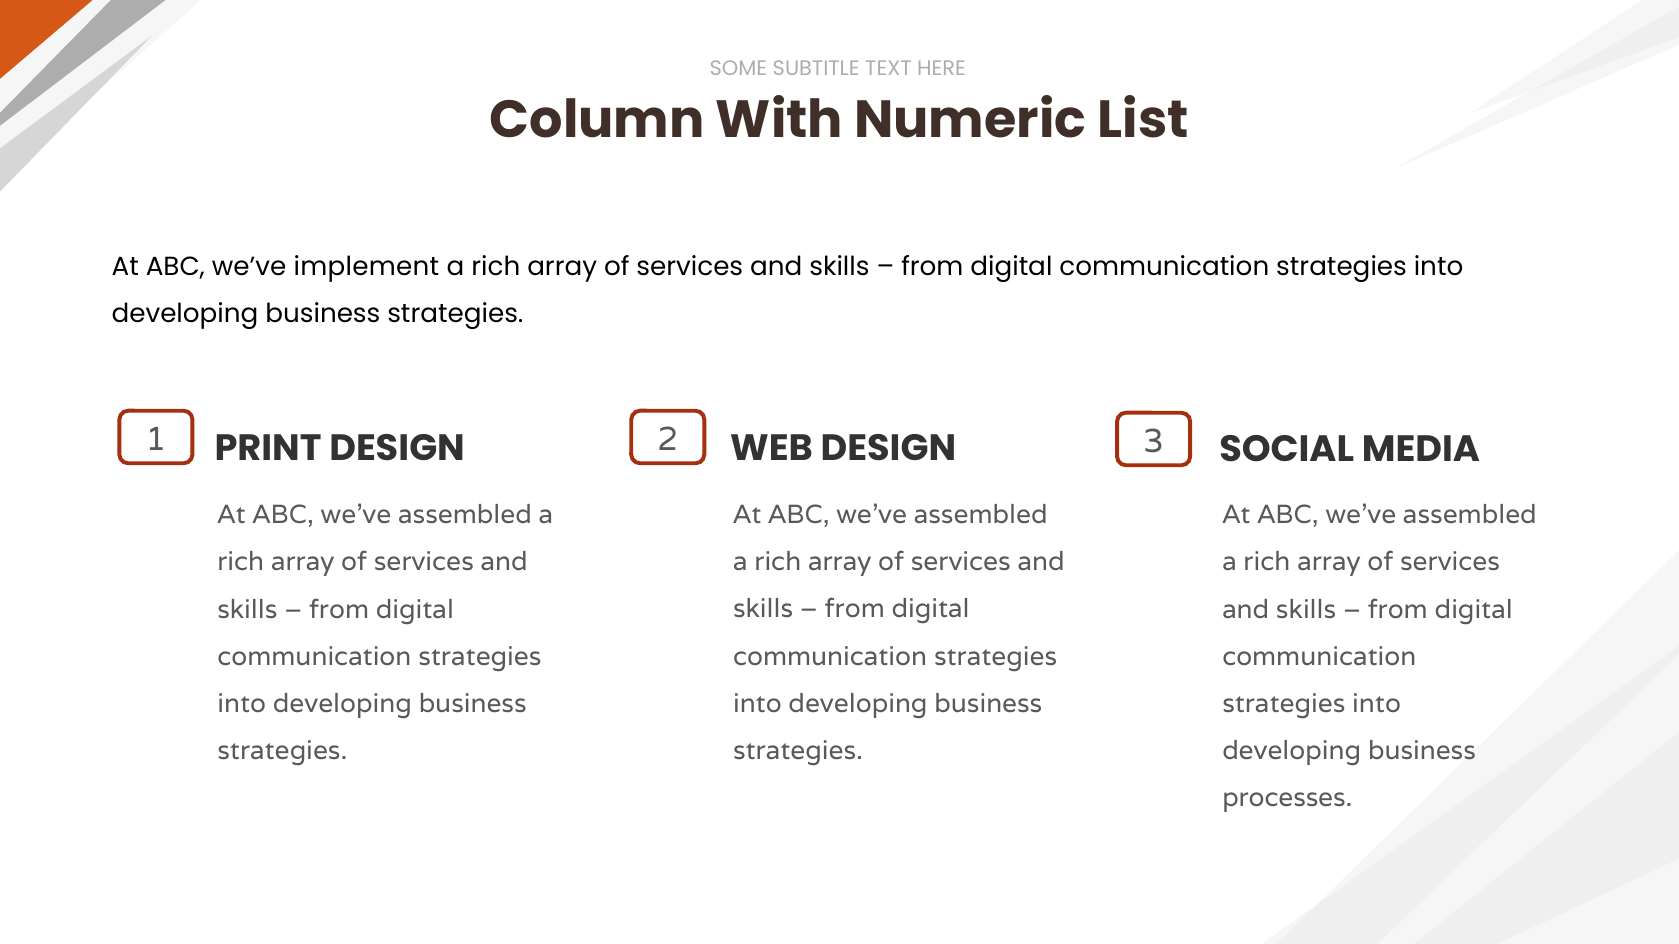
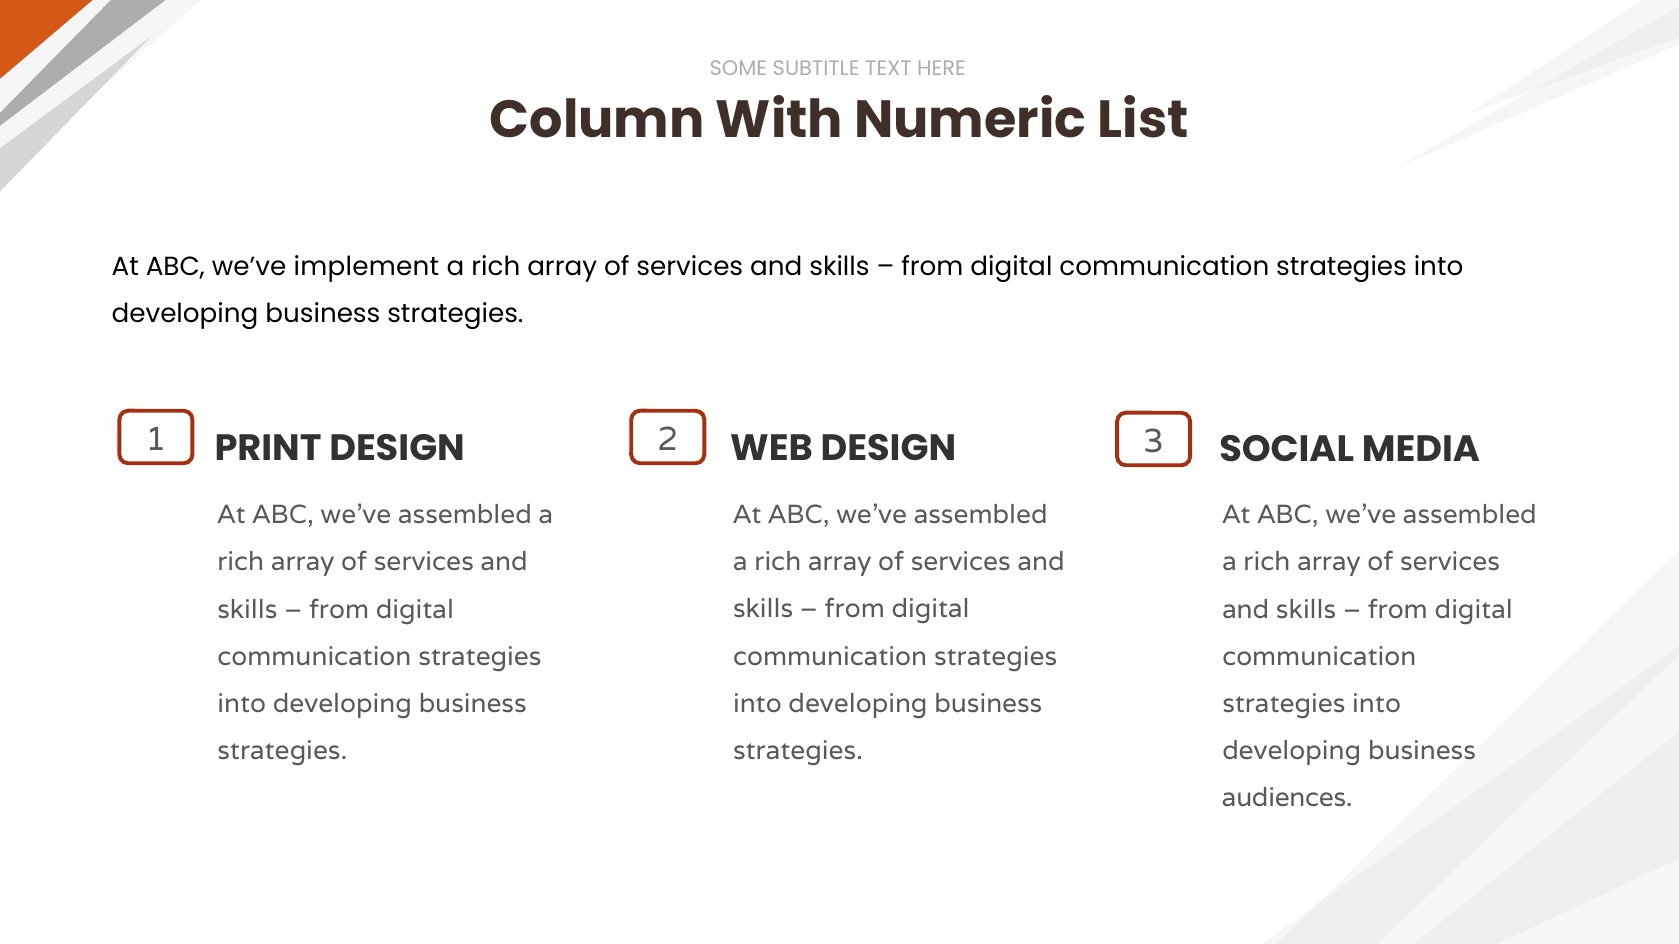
processes: processes -> audiences (1287, 799)
